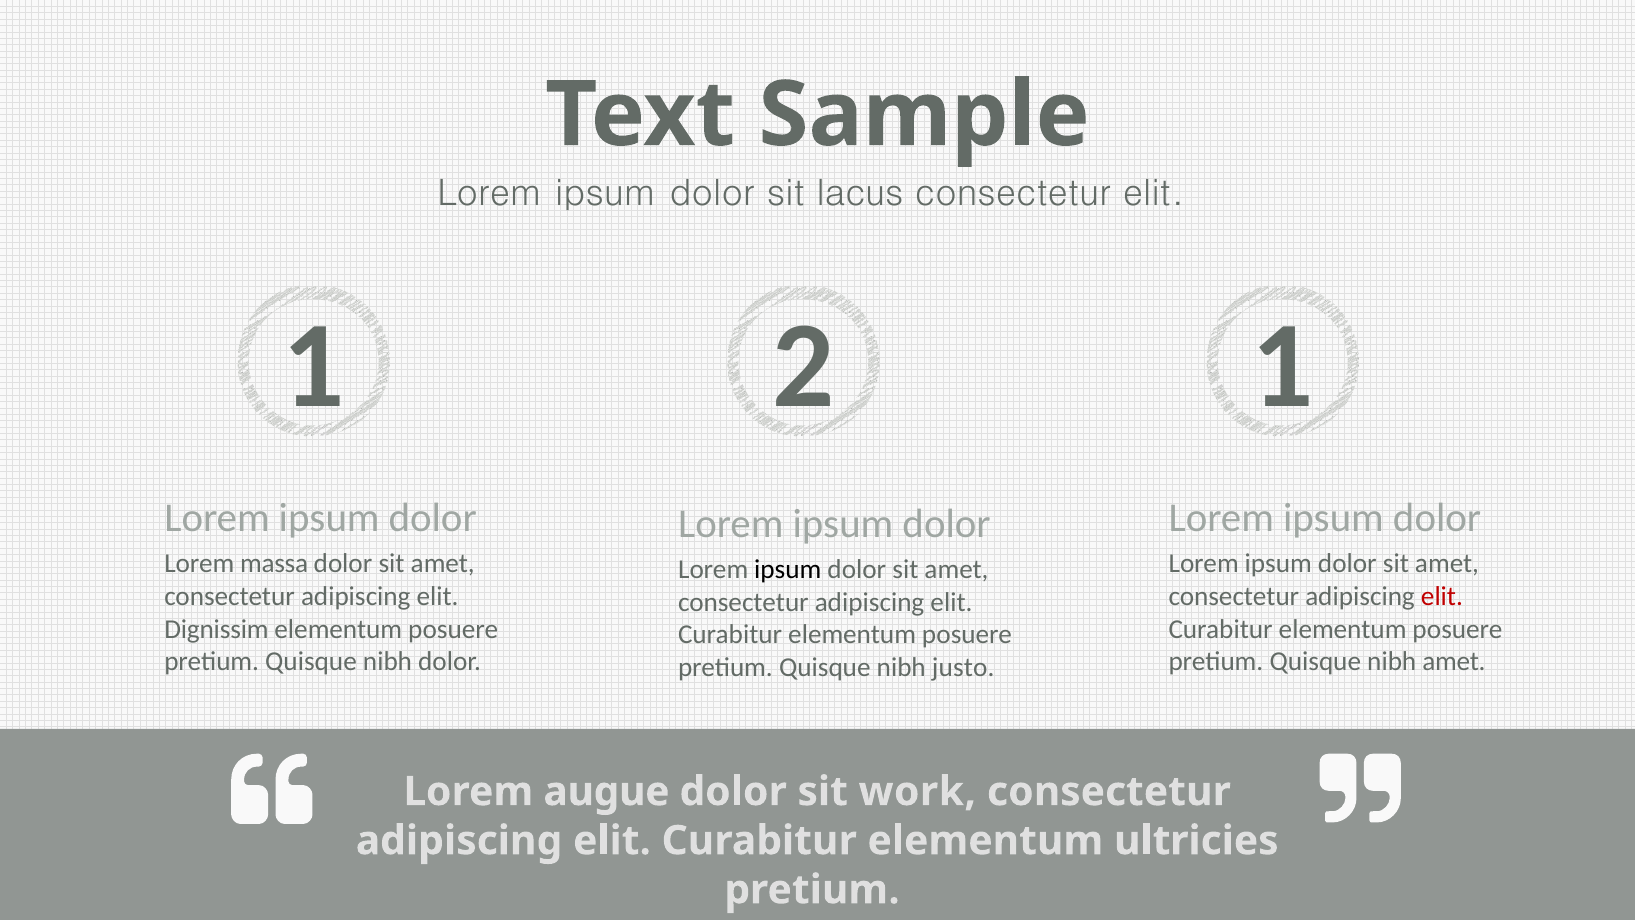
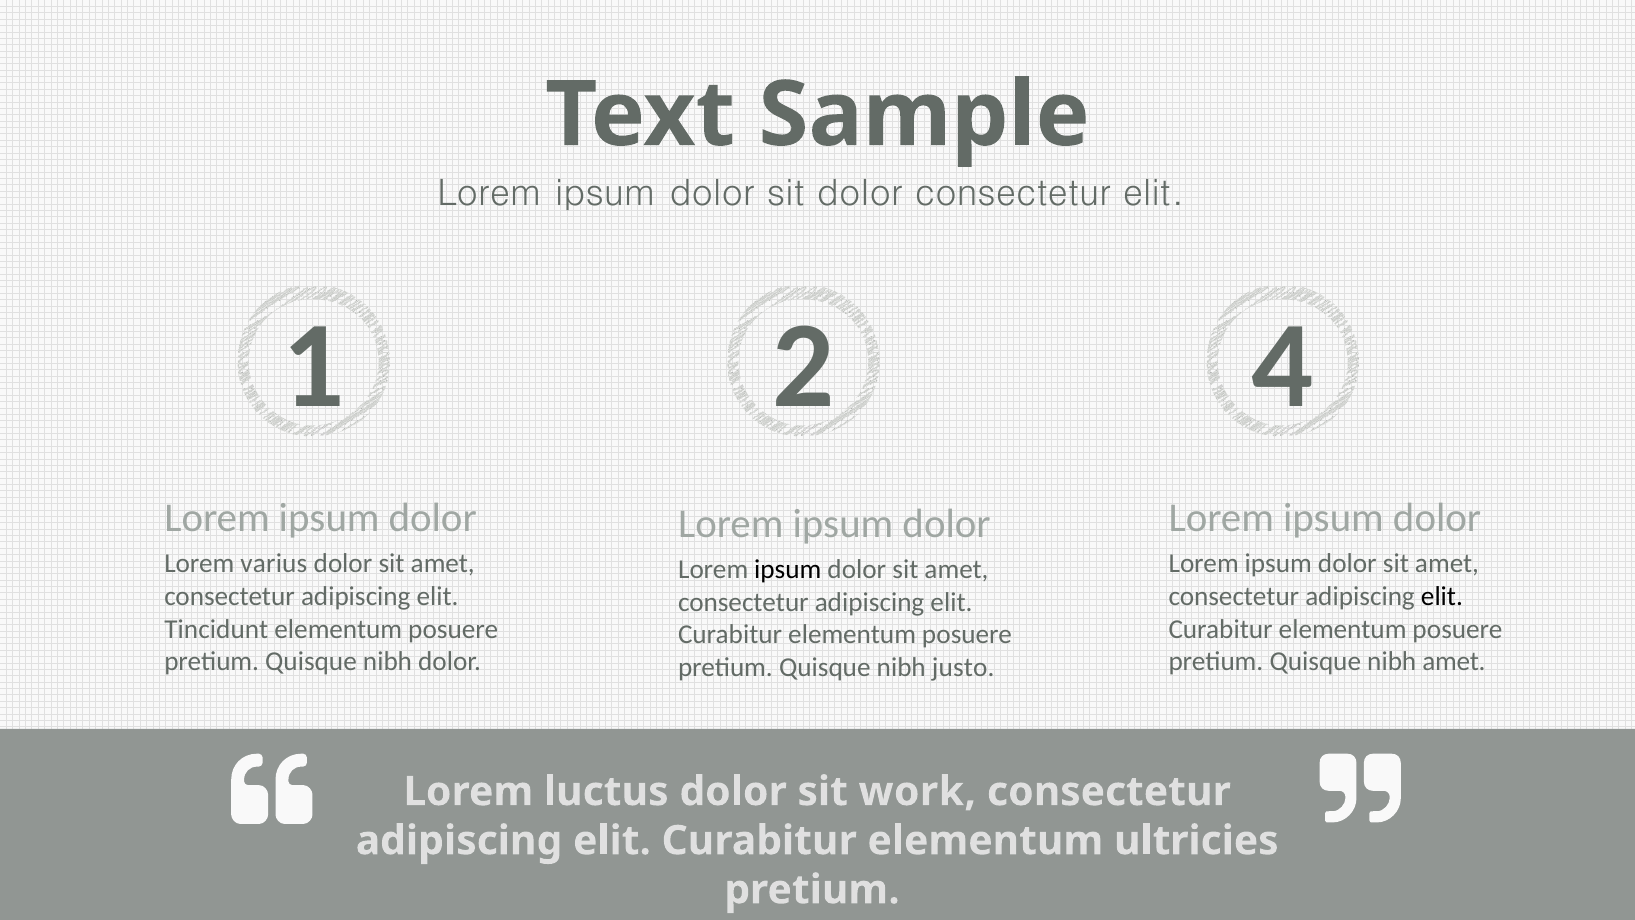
sit lacus: lacus -> dolor (860, 194)
2 1: 1 -> 4 (1283, 366)
massa: massa -> varius (274, 563)
elit colour: red -> black (1442, 596)
Dignissim: Dignissim -> Tincidunt (216, 629)
augue: augue -> luctus (606, 791)
